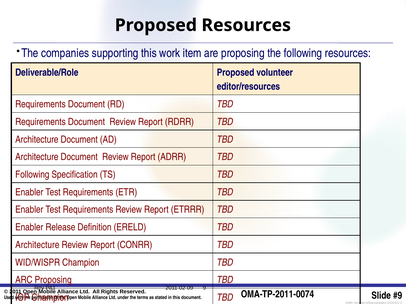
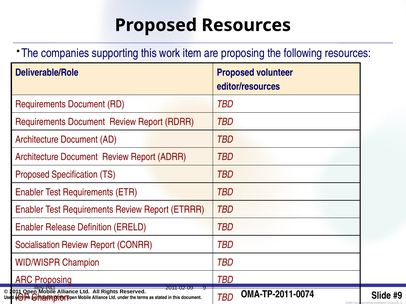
Following: Following -> Proposed (32, 175)
Architecture: Architecture -> Socialisation (37, 245)
